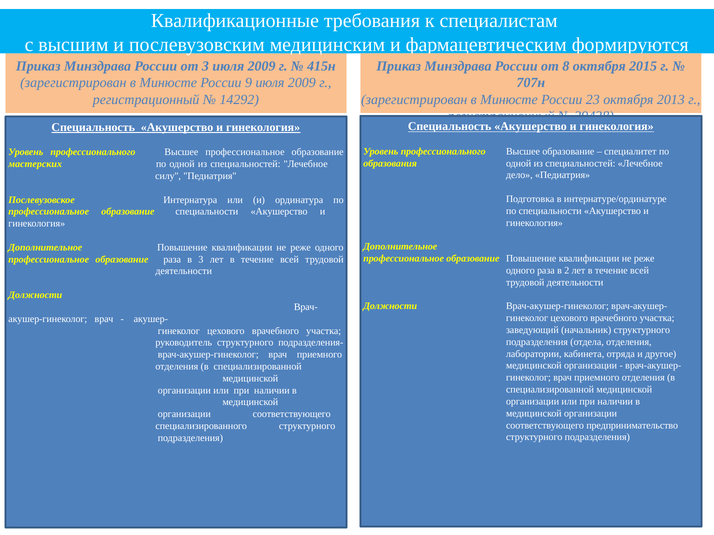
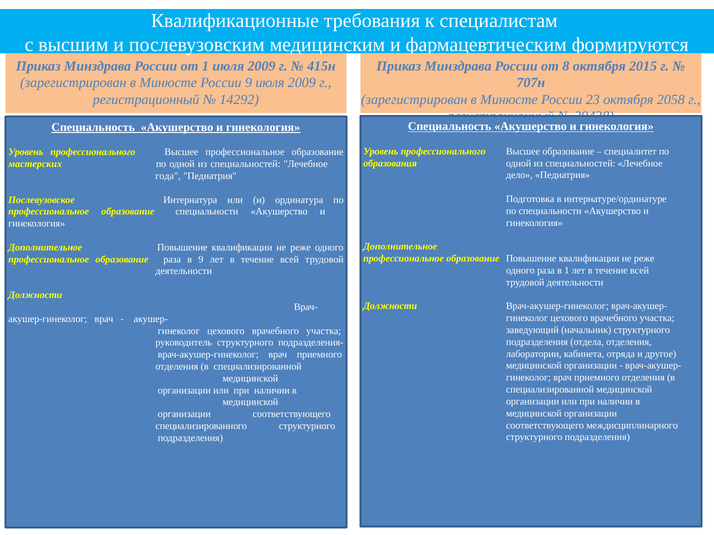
от 3: 3 -> 1 (205, 66)
2013: 2013 -> 2058 (671, 100)
силу: силу -> года (168, 176)
в 3: 3 -> 9 (201, 260)
в 2: 2 -> 1 (567, 271)
предпринимательство: предпринимательство -> междисциплинарного (632, 426)
